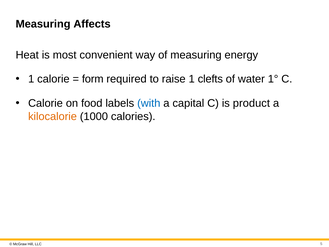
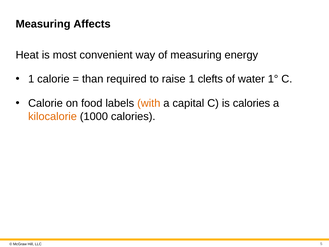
form: form -> than (93, 79)
with colour: blue -> orange (149, 103)
is product: product -> calories (251, 103)
